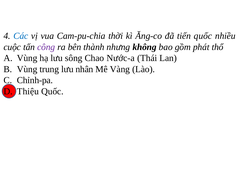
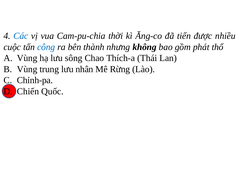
tiến quốc: quốc -> được (203, 36)
công colour: purple -> blue (46, 47)
Nước-a: Nước-a -> Thích-a (121, 58)
Vàng: Vàng -> Rừng (120, 69)
Thiệu: Thiệu -> Chiến (28, 91)
